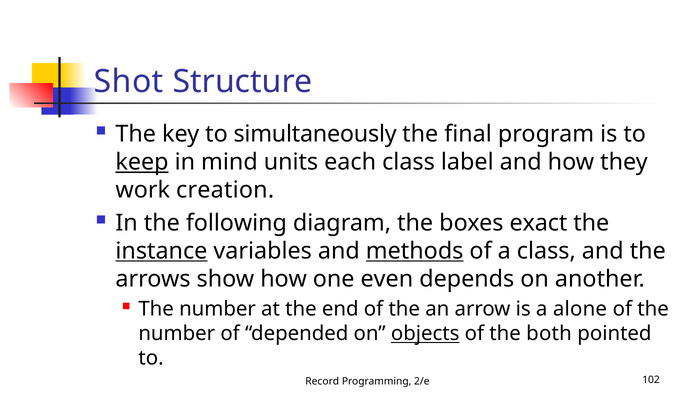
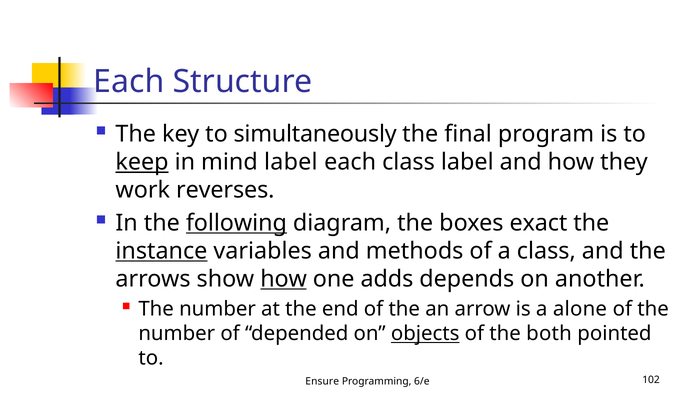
Shot: Shot -> Each (129, 81)
mind units: units -> label (291, 162)
creation: creation -> reverses (225, 190)
following underline: none -> present (236, 223)
methods underline: present -> none (415, 251)
how underline: none -> present (284, 279)
even: even -> adds (387, 279)
Record: Record -> Ensure (322, 381)
2/e: 2/e -> 6/e (422, 381)
